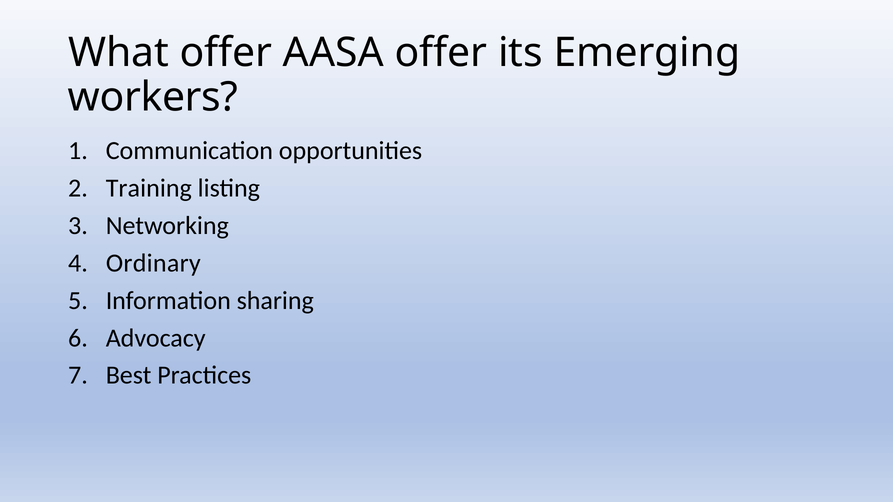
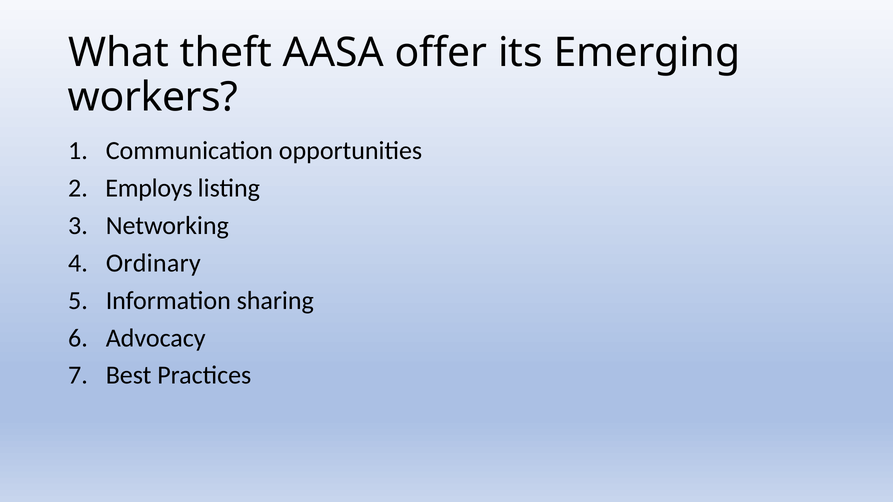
What offer: offer -> theft (226, 53)
Training: Training -> Employs (149, 188)
